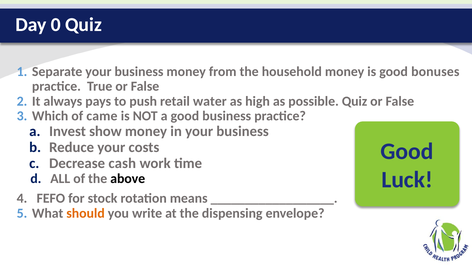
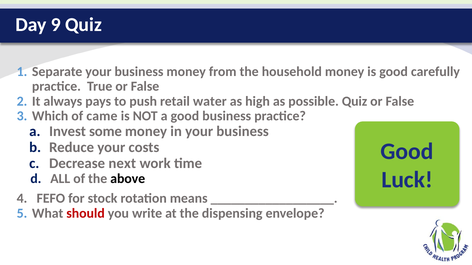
0: 0 -> 9 (56, 25)
bonuses: bonuses -> carefully (435, 72)
show: show -> some (105, 132)
cash: cash -> next (122, 164)
should colour: orange -> red (86, 214)
